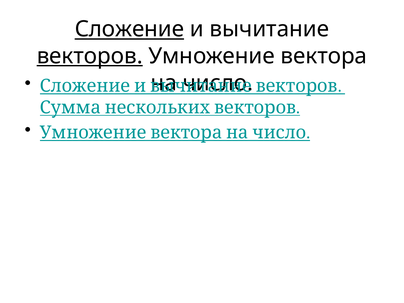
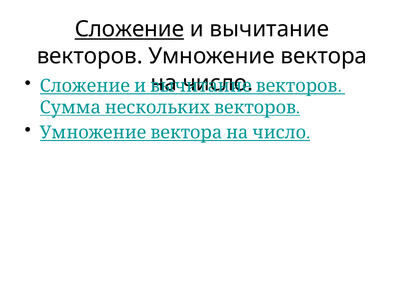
векторов underline: present -> none (90, 56)
